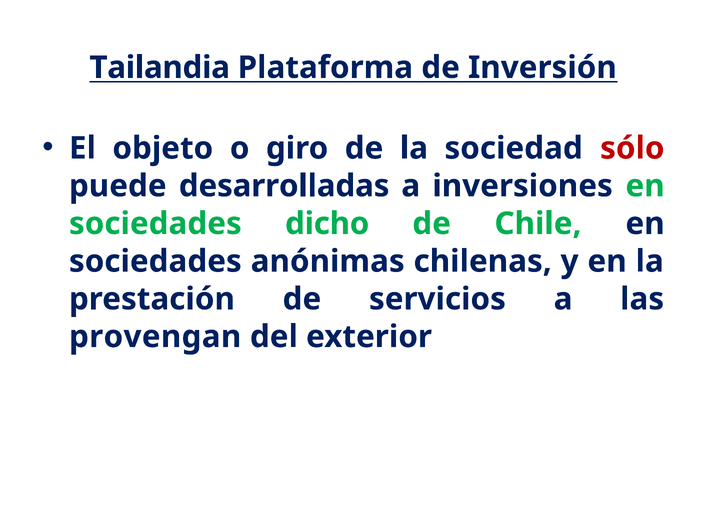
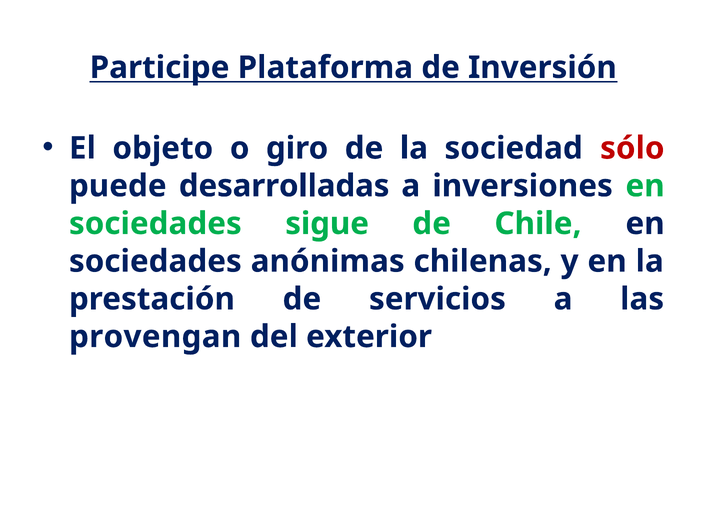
Tailandia: Tailandia -> Participe (160, 68)
dicho: dicho -> sigue (327, 224)
